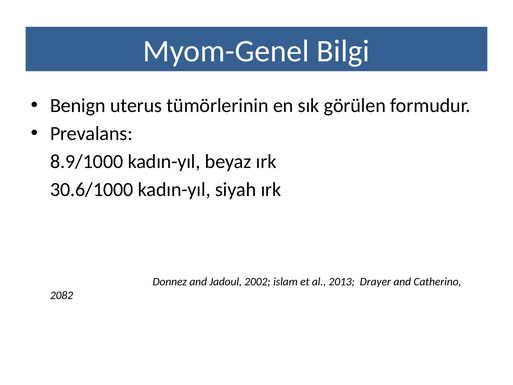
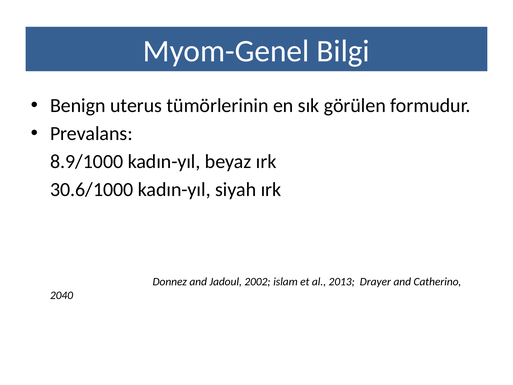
2082: 2082 -> 2040 (62, 295)
